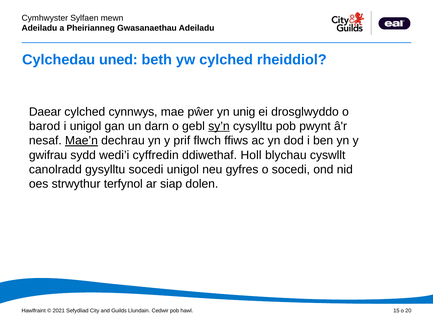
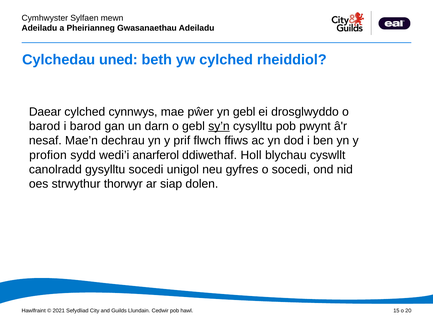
yn unig: unig -> gebl (244, 112)
i unigol: unigol -> barod (85, 126)
Mae’n underline: present -> none (81, 141)
gwifrau: gwifrau -> profion (48, 155)
cyffredin: cyffredin -> anarferol (156, 155)
terfynol: terfynol -> thorwyr (123, 184)
